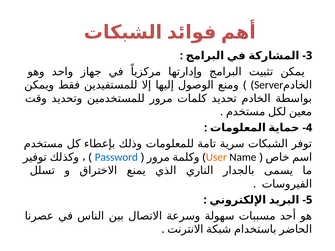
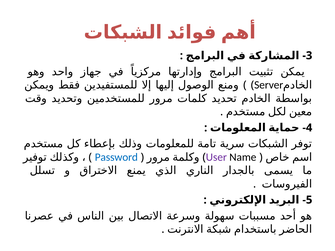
User colour: orange -> purple (216, 157)
